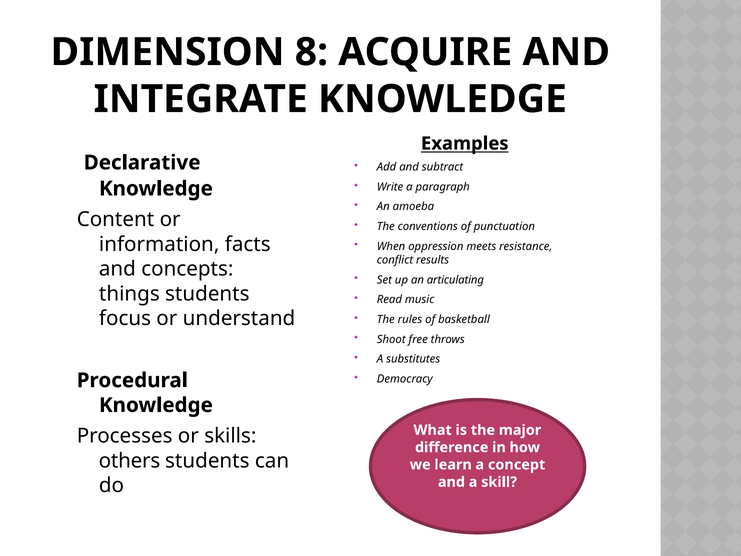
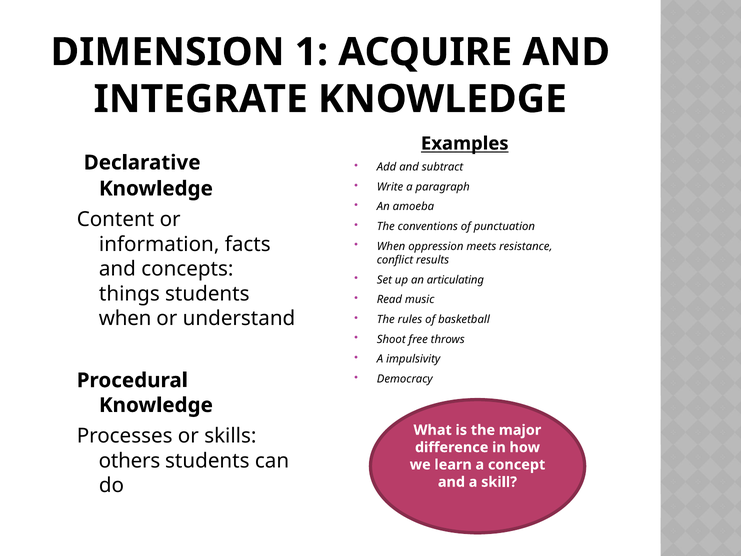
8: 8 -> 1 (311, 52)
focus: focus -> when (125, 318)
substitutes: substitutes -> impulsivity (413, 359)
